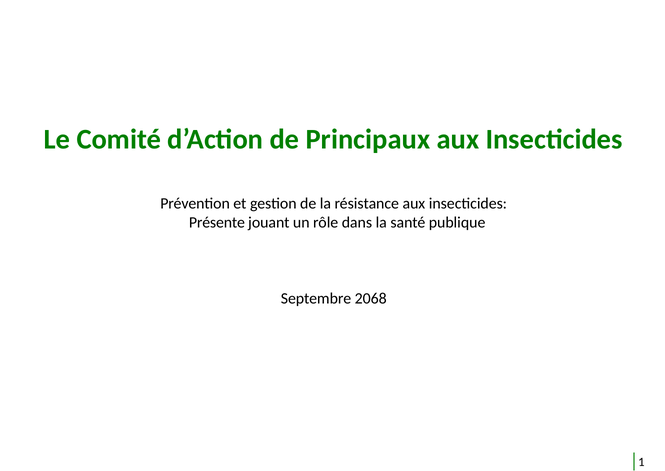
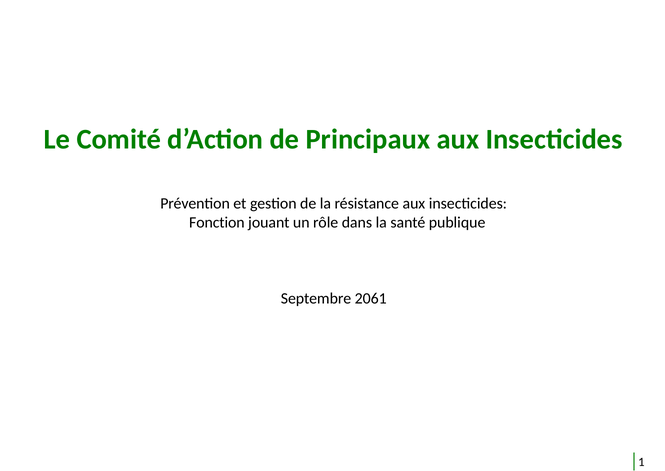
Présente: Présente -> Fonction (217, 223)
2068: 2068 -> 2061 (371, 299)
